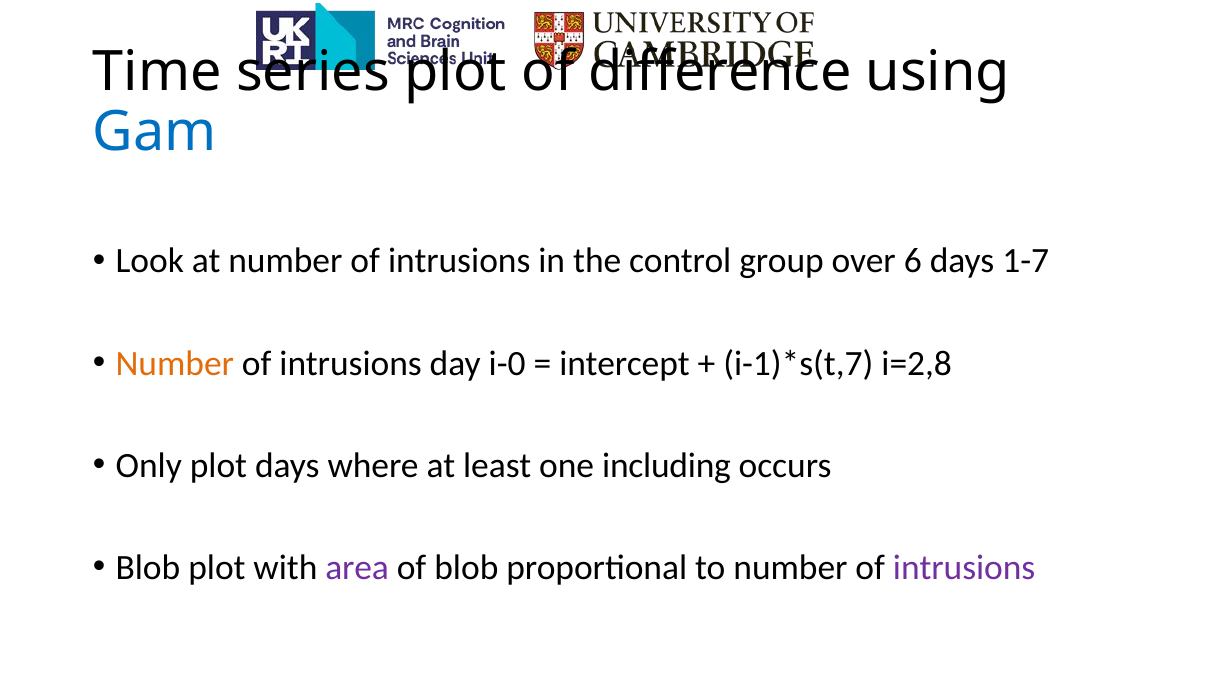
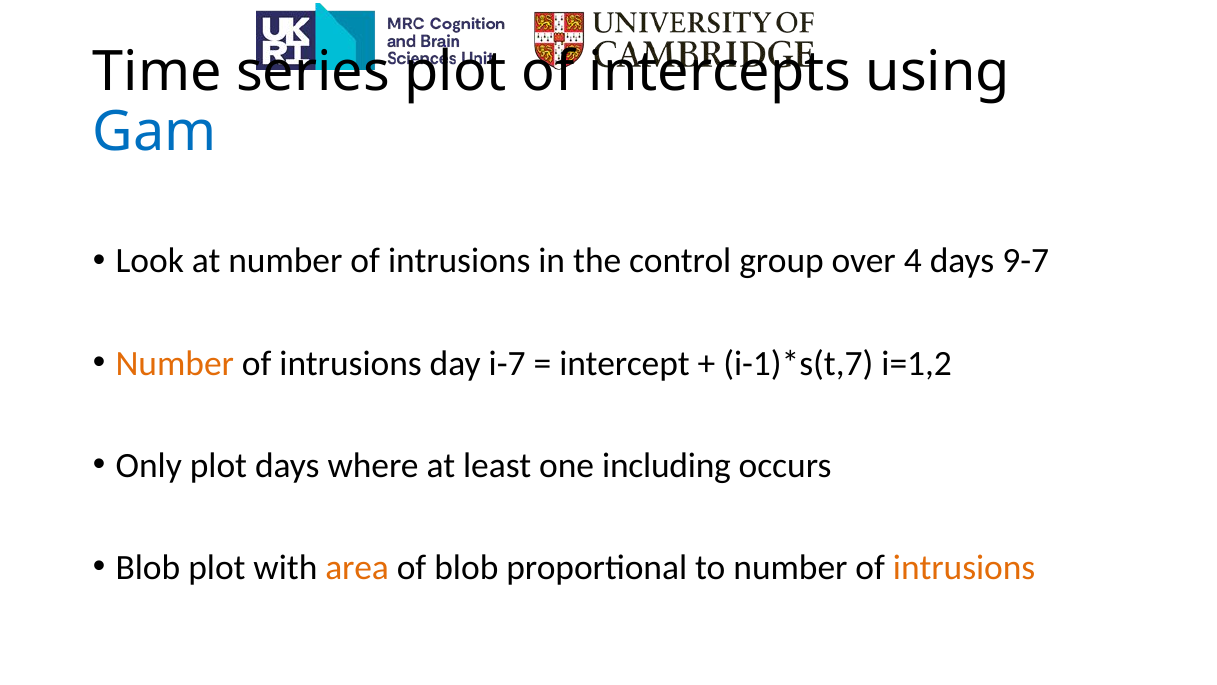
difference: difference -> intercepts (720, 72)
6: 6 -> 4 (913, 261)
1-7: 1-7 -> 9-7 (1026, 261)
i-0: i-0 -> i-7 (507, 363)
i=2,8: i=2,8 -> i=1,2 (917, 363)
area colour: purple -> orange (357, 567)
intrusions colour: purple -> orange (964, 567)
